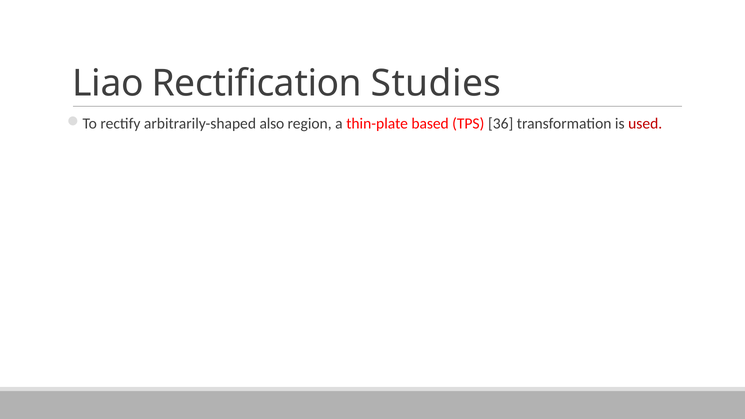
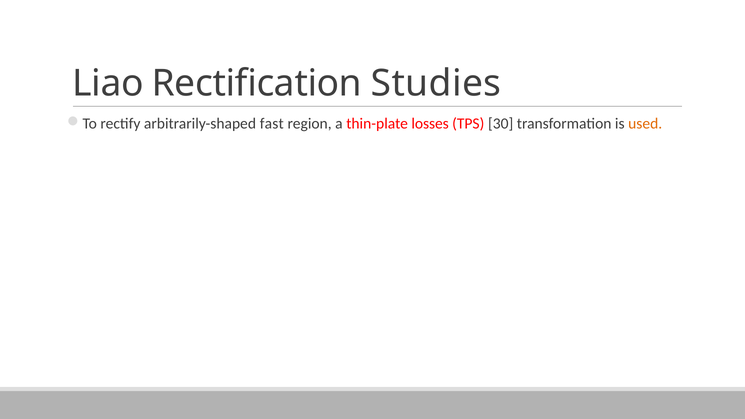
also: also -> fast (272, 124)
based: based -> losses (430, 124)
36: 36 -> 30 (501, 124)
used colour: red -> orange (645, 124)
